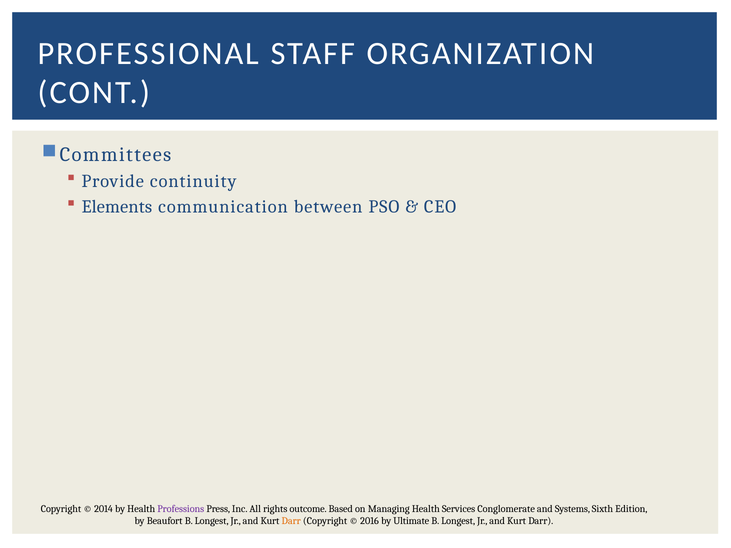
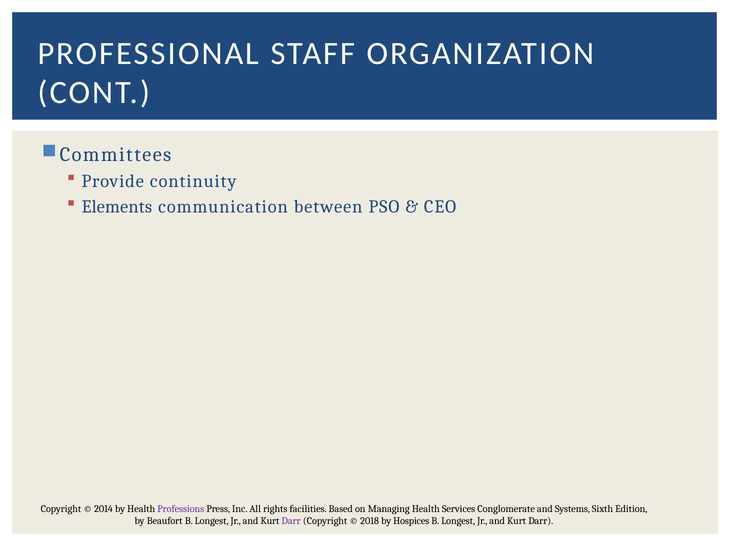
outcome: outcome -> facilities (308, 509)
Darr colour: orange -> purple (291, 521)
2016: 2016 -> 2018 (370, 521)
Ultimate: Ultimate -> Hospices (411, 521)
